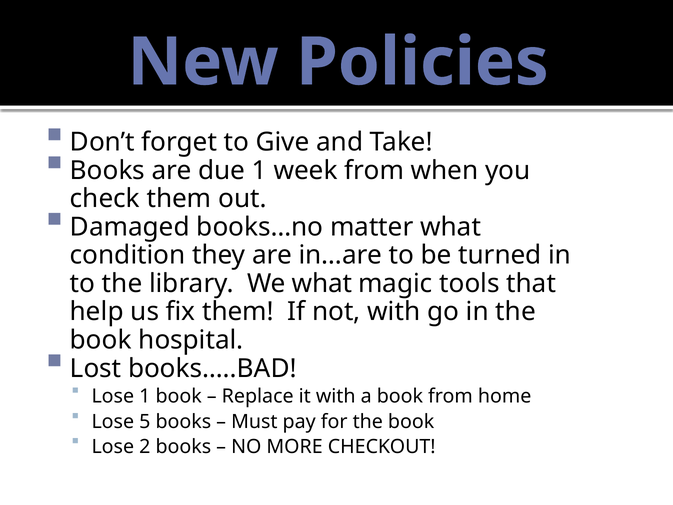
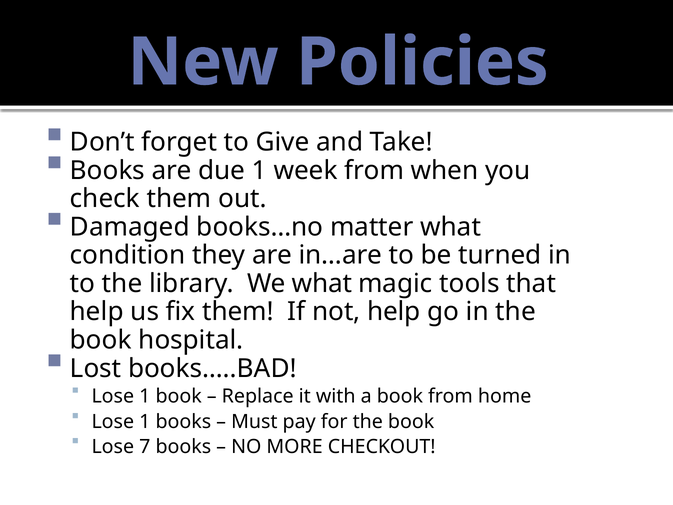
not with: with -> help (394, 312)
5: 5 -> 1 (145, 421)
2: 2 -> 7 (145, 447)
